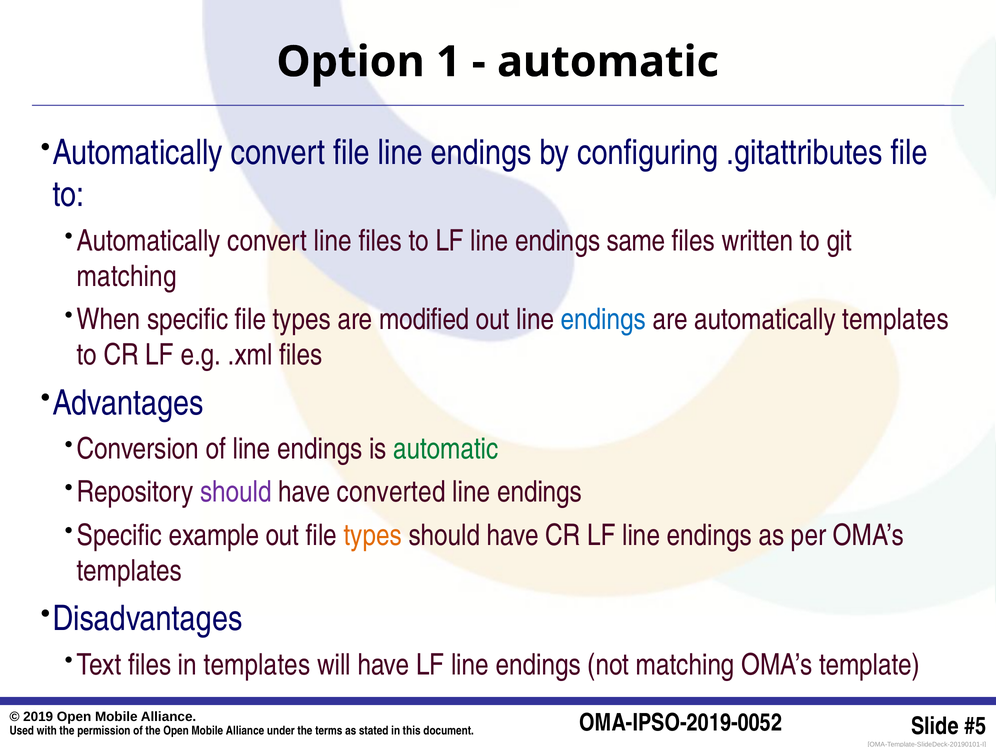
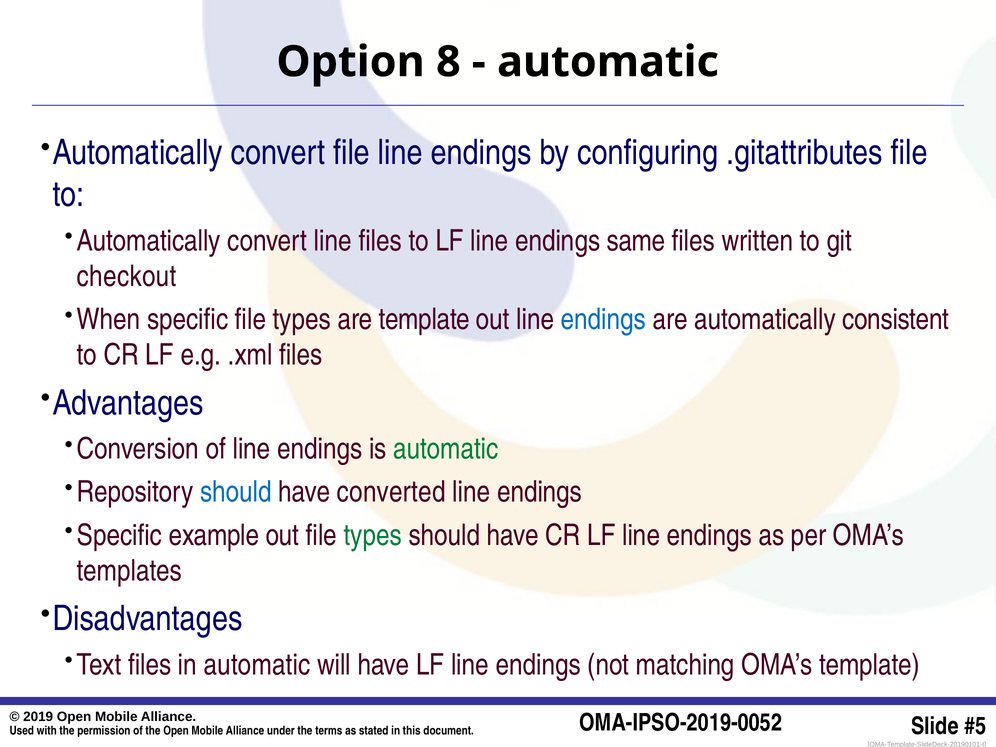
1: 1 -> 8 (448, 62)
matching: matching -> checkout (127, 276)
are modified: modified -> template (424, 319)
automatically templates: templates -> consistent (896, 319)
should colour: purple -> blue (236, 492)
types colour: orange -> green (373, 535)
in templates: templates -> automatic (257, 665)
